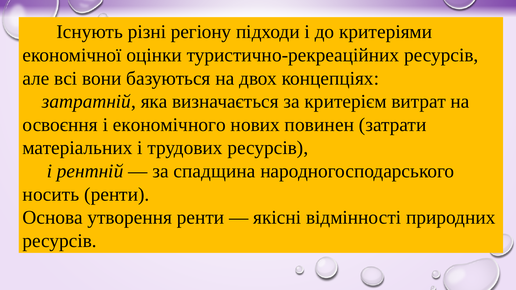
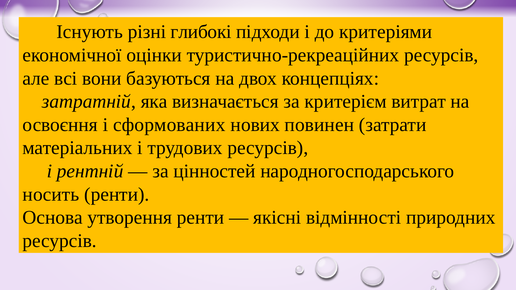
регіону: регіону -> глибокі (201, 32)
економічного: економічного -> сформованих (169, 125)
спадщина: спадщина -> цінностей (214, 171)
